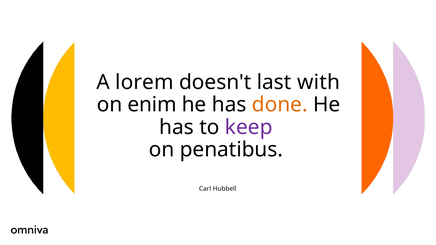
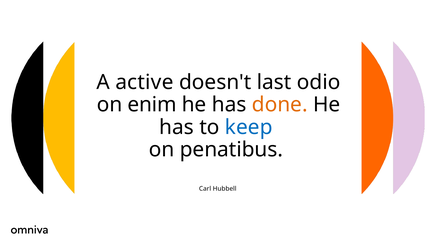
lorem: lorem -> active (144, 82)
with: with -> odio (319, 82)
keep colour: purple -> blue (249, 127)
